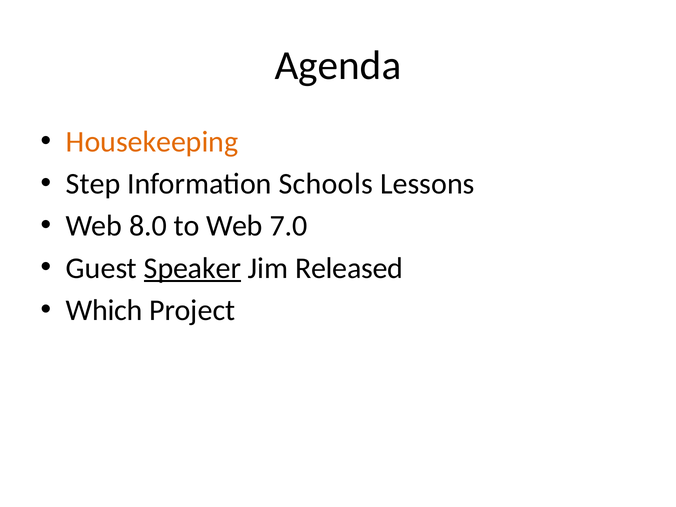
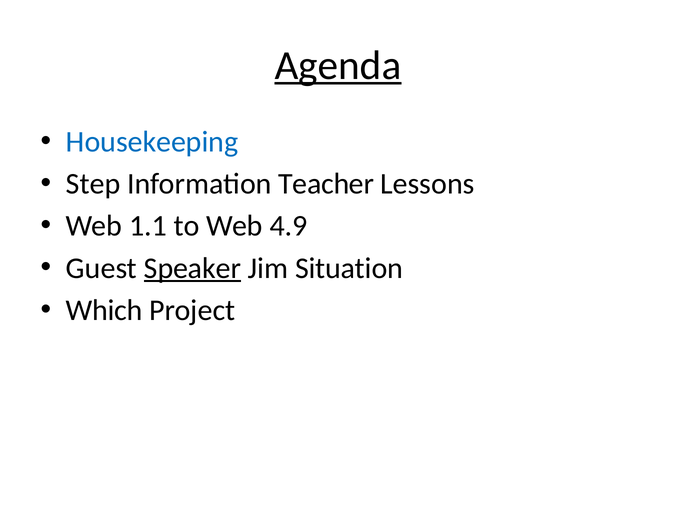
Agenda underline: none -> present (338, 65)
Housekeeping colour: orange -> blue (152, 142)
Schools: Schools -> Teacher (326, 184)
8.0: 8.0 -> 1.1 (148, 226)
7.0: 7.0 -> 4.9 (289, 226)
Released: Released -> Situation (349, 268)
